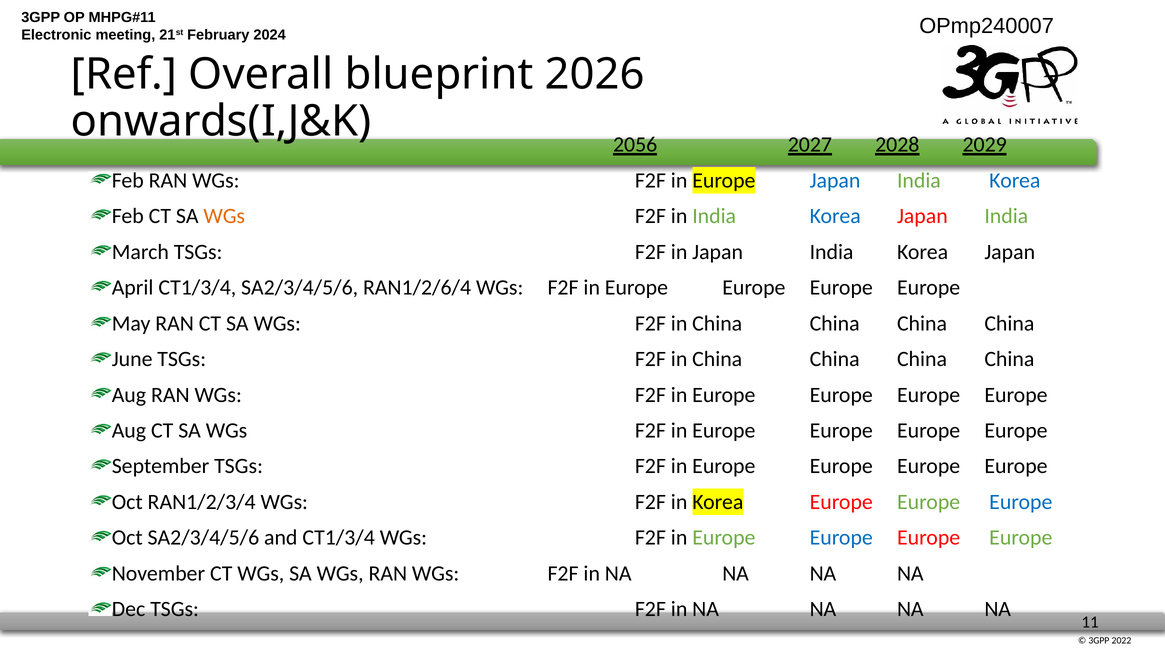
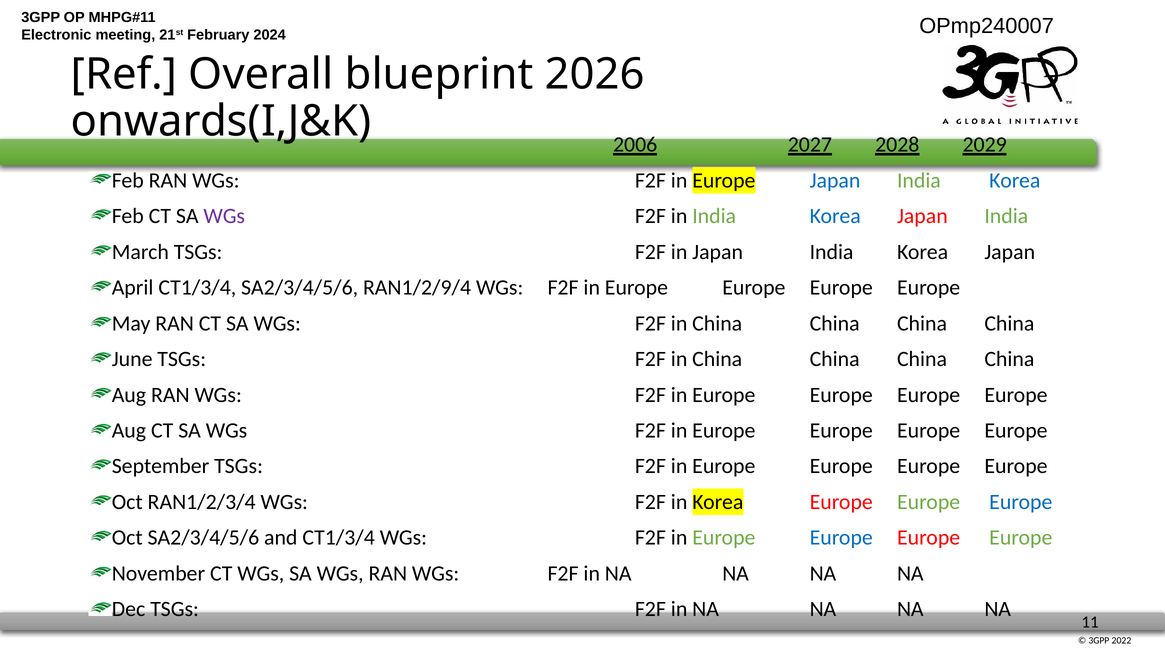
2056: 2056 -> 2006 (635, 145)
WGs colour: orange -> purple (224, 216)
RAN1/2/6/4: RAN1/2/6/4 -> RAN1/2/9/4 (417, 288)
